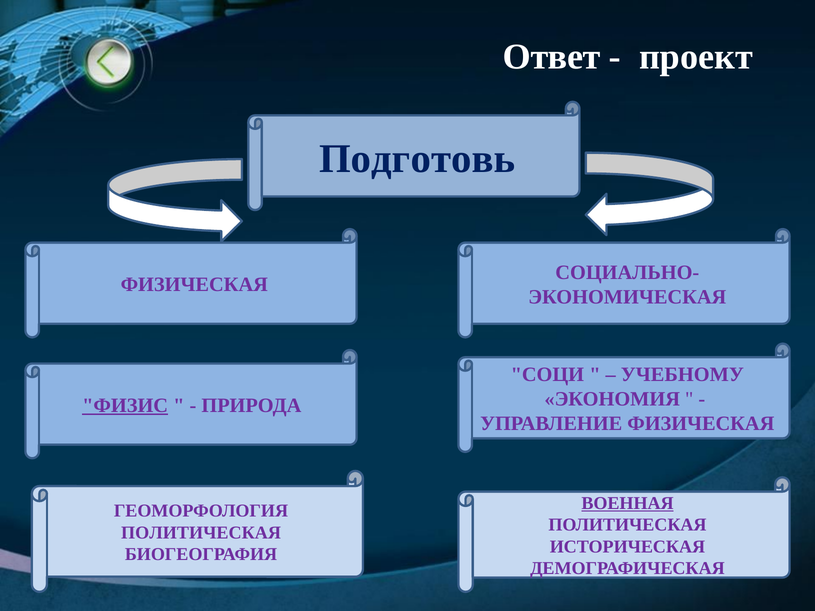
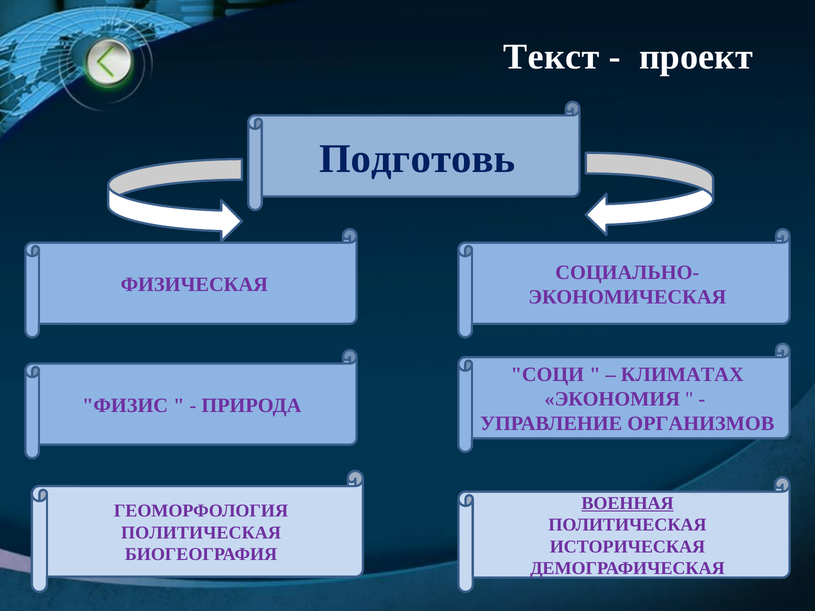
Ответ: Ответ -> Текст (551, 57)
УЧЕБНОМУ: УЧЕБНОМУ -> КЛИМАТАХ (682, 375)
ФИЗИС underline: present -> none (125, 406)
УПРАВЛЕНИЕ ФИЗИЧЕСКАЯ: ФИЗИЧЕСКАЯ -> ОРГАНИЗМОВ (701, 424)
